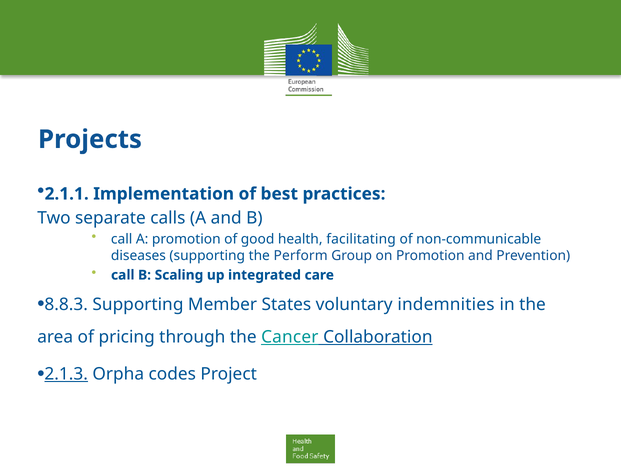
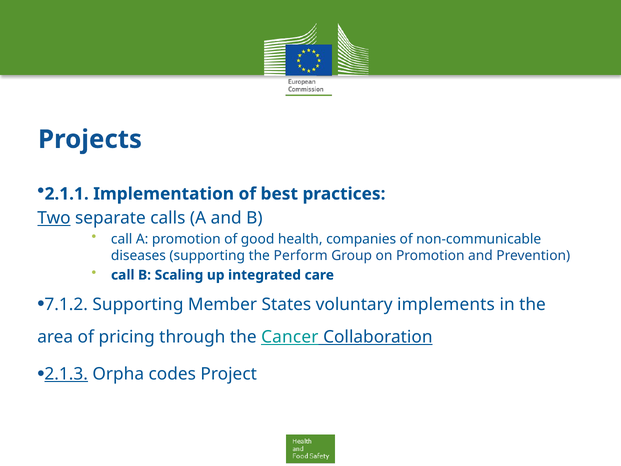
Two underline: none -> present (54, 218)
facilitating: facilitating -> companies (361, 239)
8.8.3: 8.8.3 -> 7.1.2 (66, 304)
indemnities: indemnities -> implements (446, 304)
